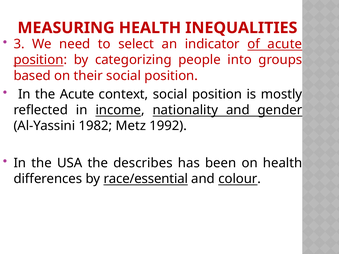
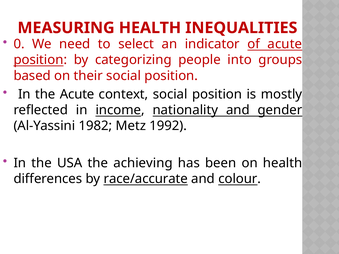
3: 3 -> 0 (19, 44)
describes: describes -> achieving (143, 163)
race/essential: race/essential -> race/accurate (146, 179)
